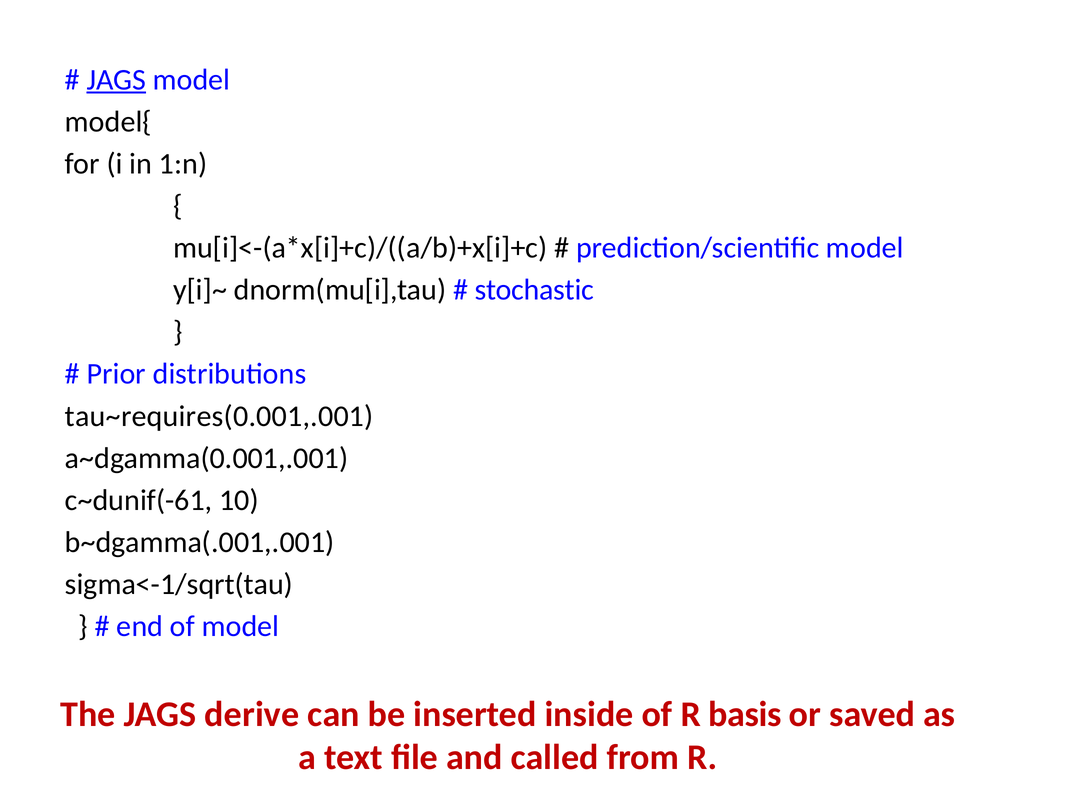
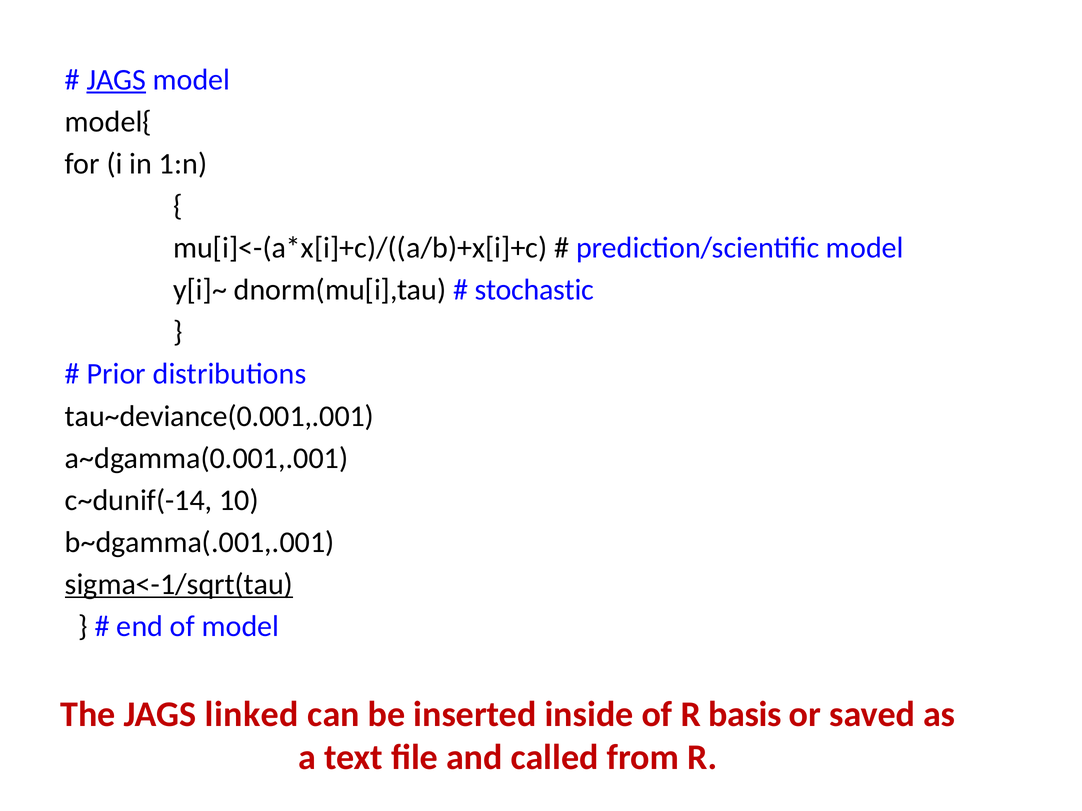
tau~requires(0.001,.001: tau~requires(0.001,.001 -> tau~deviance(0.001,.001 (219, 416)
c~dunif(-61: c~dunif(-61 -> c~dunif(-14 (139, 501)
sigma<-1/sqrt(tau underline: none -> present (179, 585)
derive: derive -> linked (252, 715)
